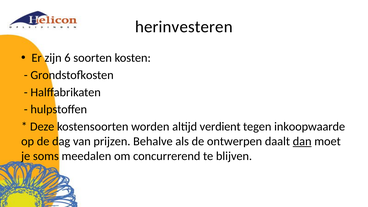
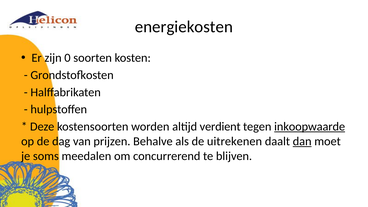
herinvesteren: herinvesteren -> energiekosten (184, 27)
6: 6 -> 0 (67, 58)
inkoopwaarde underline: none -> present (310, 127)
ontwerpen: ontwerpen -> uitrekenen (235, 141)
